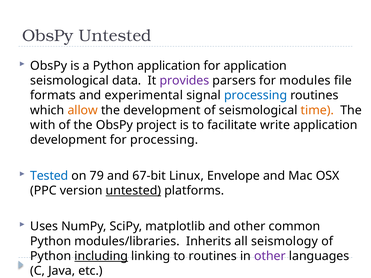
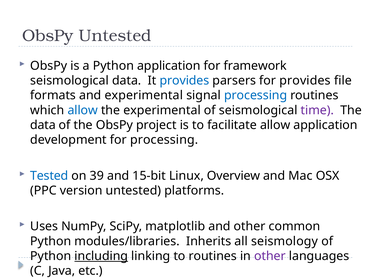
for application: application -> framework (255, 66)
provides colour: purple -> blue (184, 81)
for modules: modules -> provides (305, 81)
allow colour: orange -> blue (83, 110)
the development: development -> experimental (162, 110)
time colour: orange -> purple (317, 110)
with: with -> data (43, 125)
facilitate write: write -> allow (275, 125)
79: 79 -> 39 (97, 176)
67-bit: 67-bit -> 15-bit (149, 176)
Envelope: Envelope -> Overview (234, 176)
untested underline: present -> none (133, 191)
